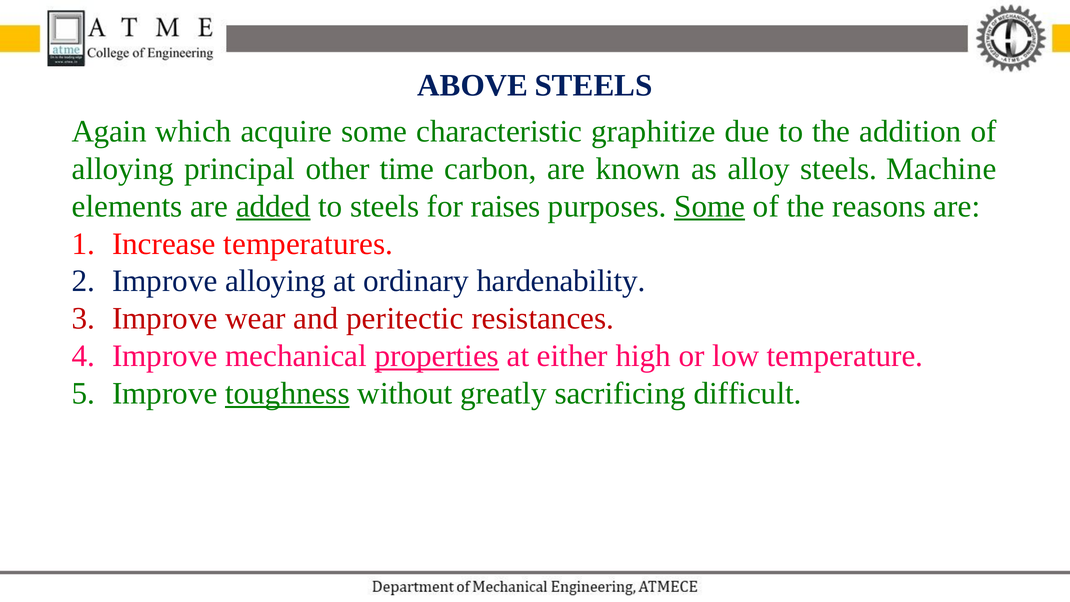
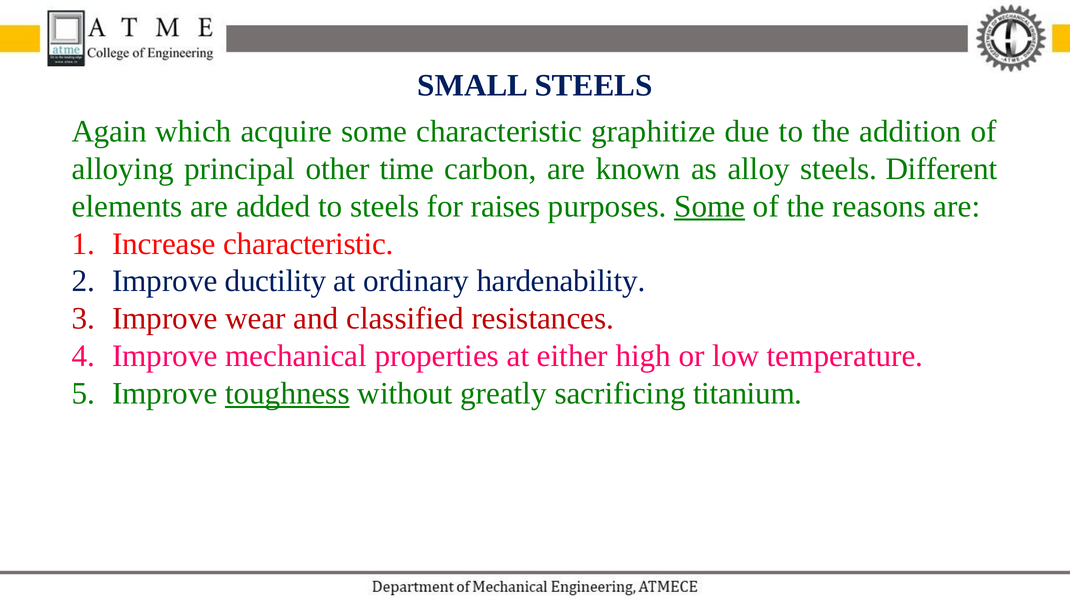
ABOVE: ABOVE -> SMALL (473, 85)
Machine: Machine -> Different (942, 169)
added underline: present -> none (273, 206)
Increase temperatures: temperatures -> characteristic (308, 244)
Improve alloying: alloying -> ductility (275, 281)
peritectic: peritectic -> classified (405, 319)
properties underline: present -> none (437, 356)
difficult: difficult -> titanium (748, 394)
